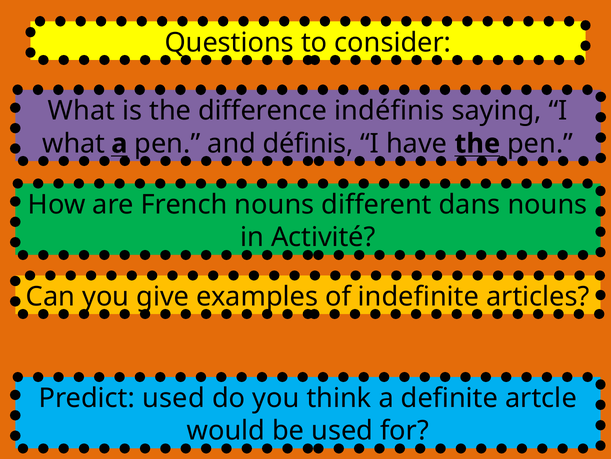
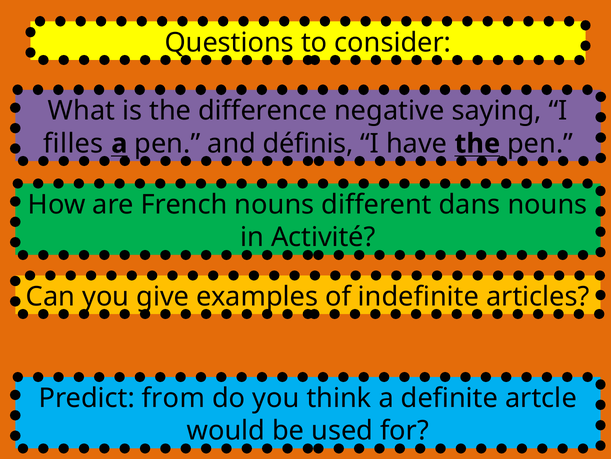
indéfinis: indéfinis -> negative (389, 111)
what: what -> filles (73, 143)
Predict used: used -> from (173, 398)
